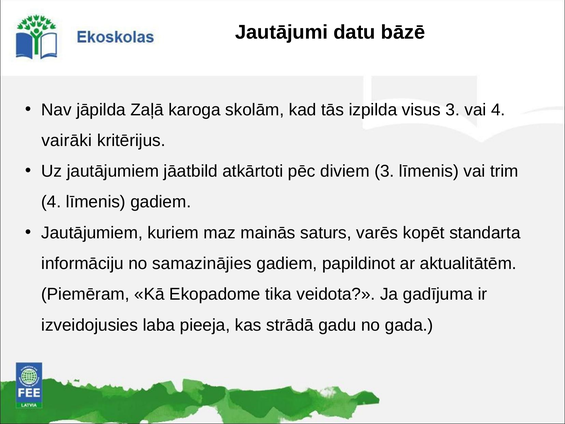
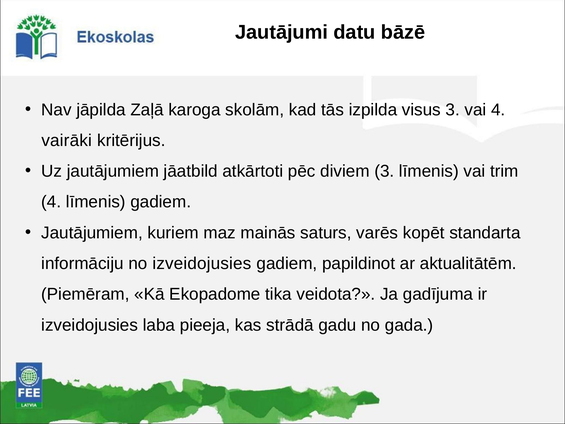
no samazinājies: samazinājies -> izveidojusies (202, 263)
